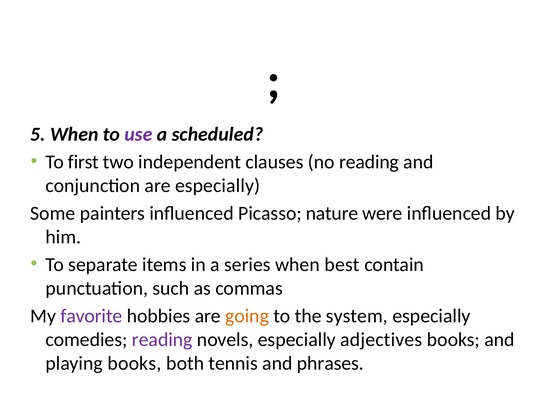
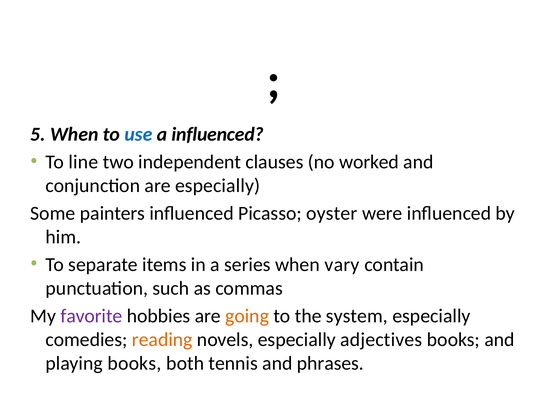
use colour: purple -> blue (138, 134)
a scheduled: scheduled -> influenced (218, 134)
first: first -> line (83, 162)
no reading: reading -> worked (369, 162)
nature: nature -> oyster (332, 213)
best: best -> vary (342, 265)
reading colour: purple -> orange (162, 340)
